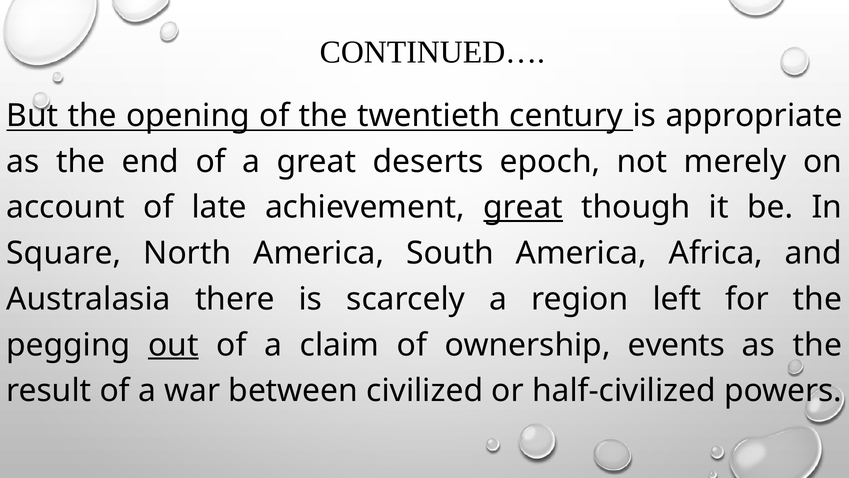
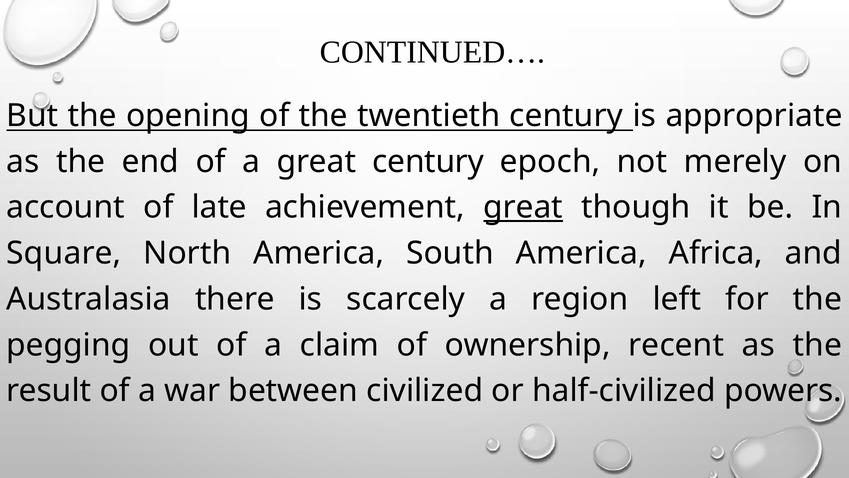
great deserts: deserts -> century (428, 161)
out underline: present -> none (173, 345)
events: events -> recent (676, 345)
